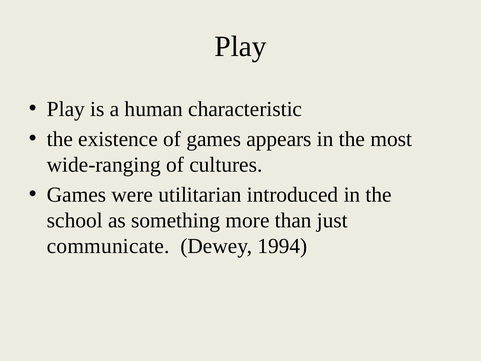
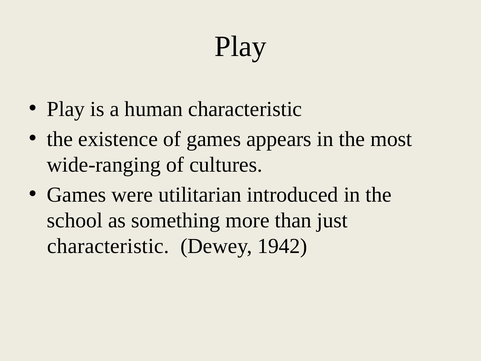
communicate: communicate -> characteristic (108, 246)
1994: 1994 -> 1942 (282, 246)
